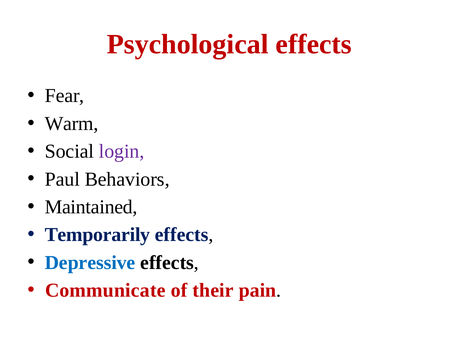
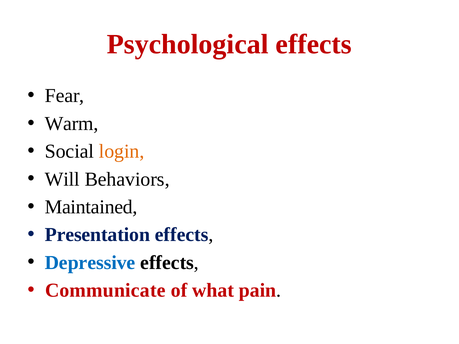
login colour: purple -> orange (122, 151)
Paul: Paul -> Will (62, 179)
Temporarily: Temporarily -> Presentation (97, 235)
their: their -> what (213, 291)
